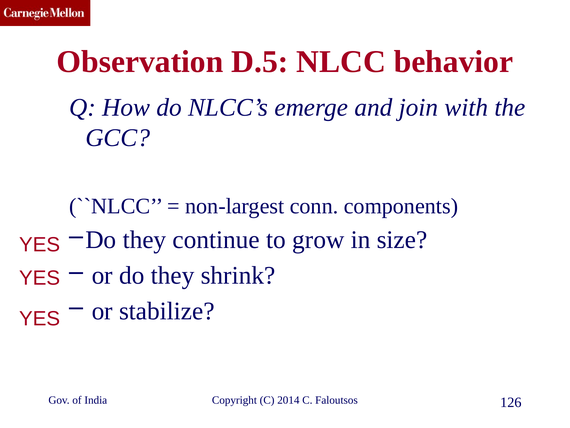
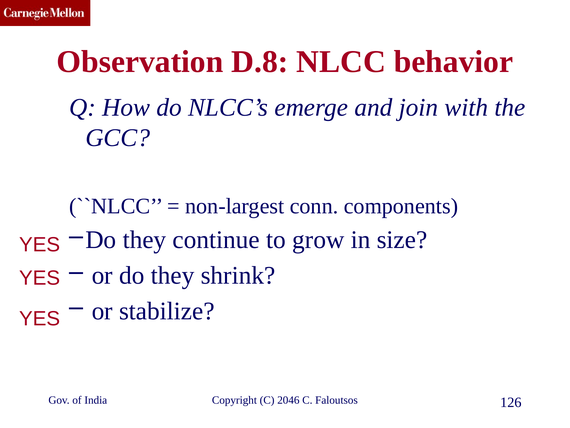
D.5: D.5 -> D.8 (260, 62)
2014: 2014 -> 2046 (288, 400)
